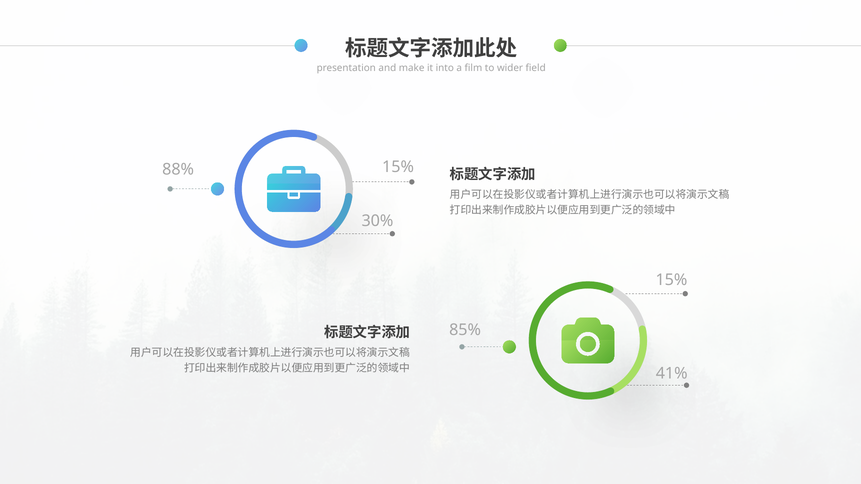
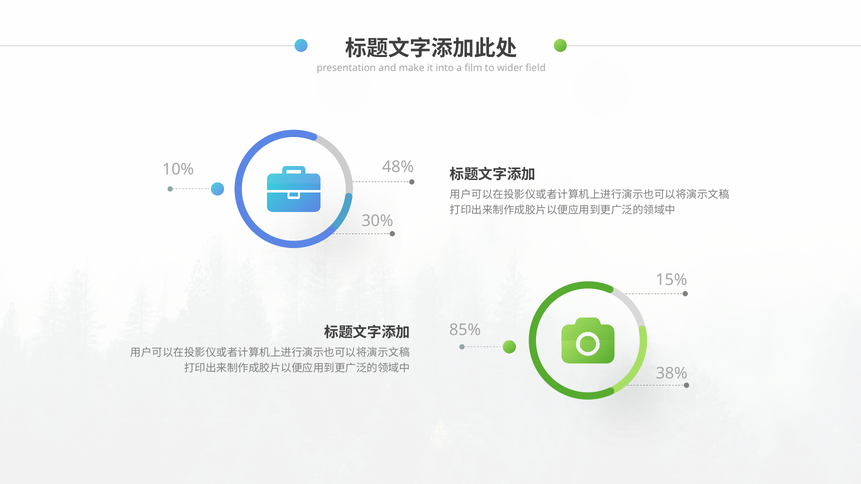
15%: 15% -> 48% (398, 167)
88%: 88% -> 10% (178, 169)
41%: 41% -> 38% (672, 374)
